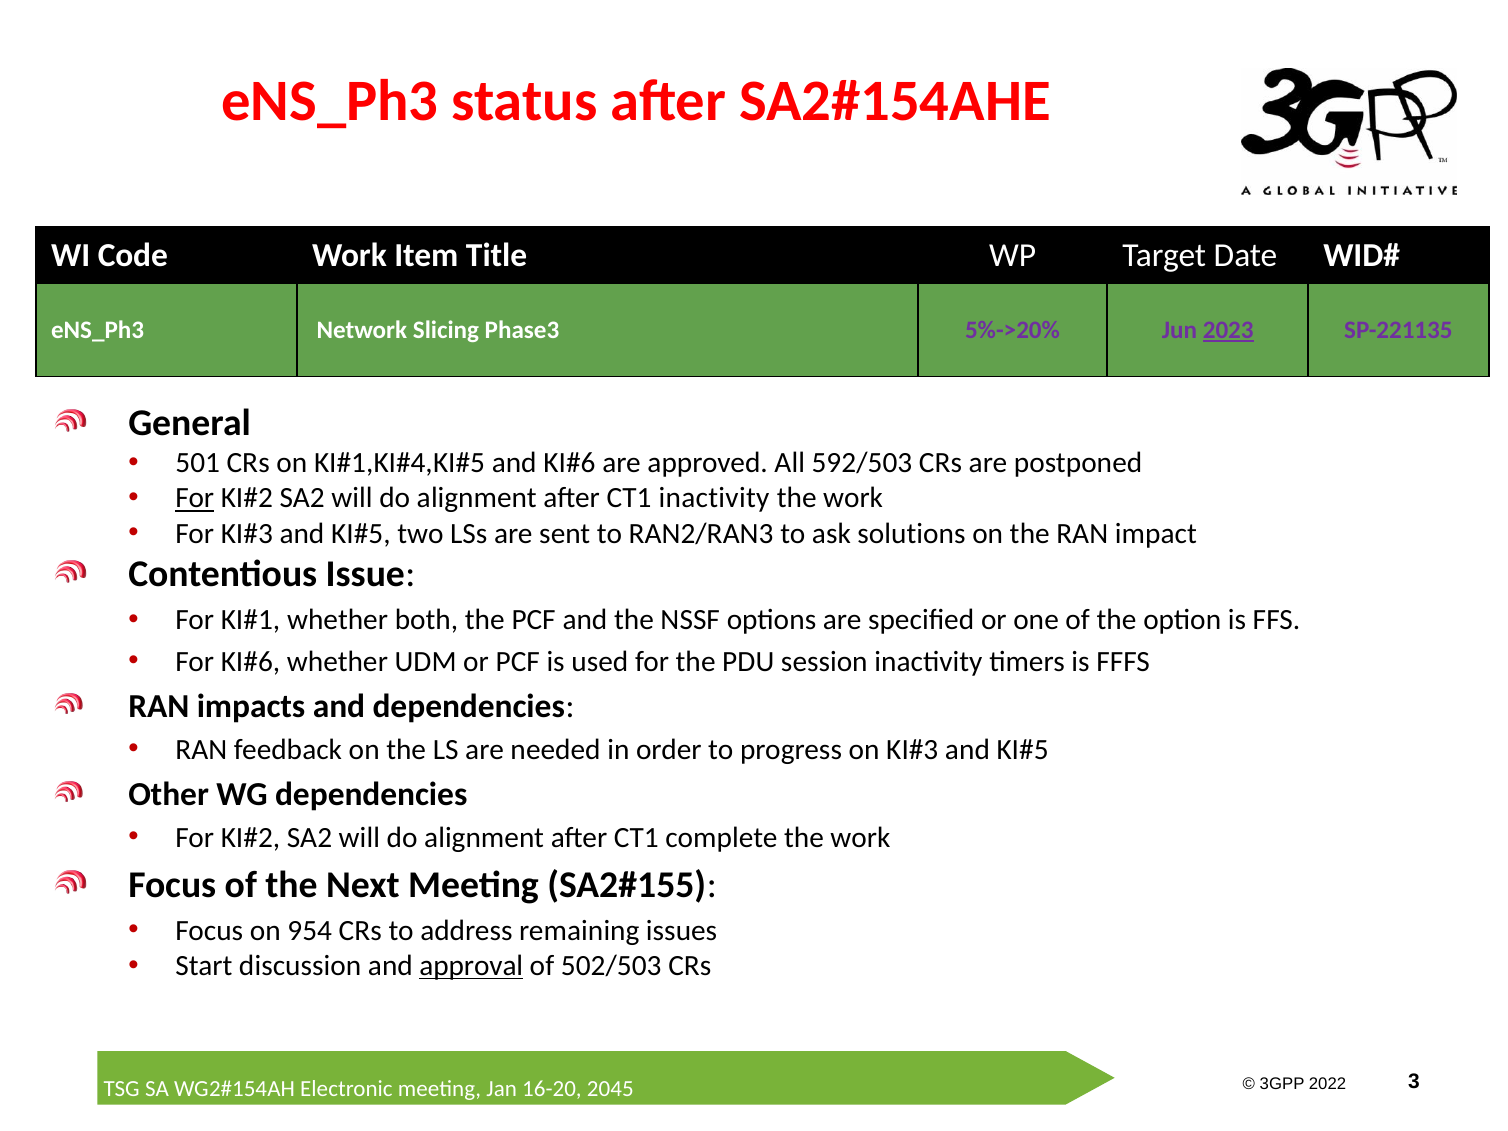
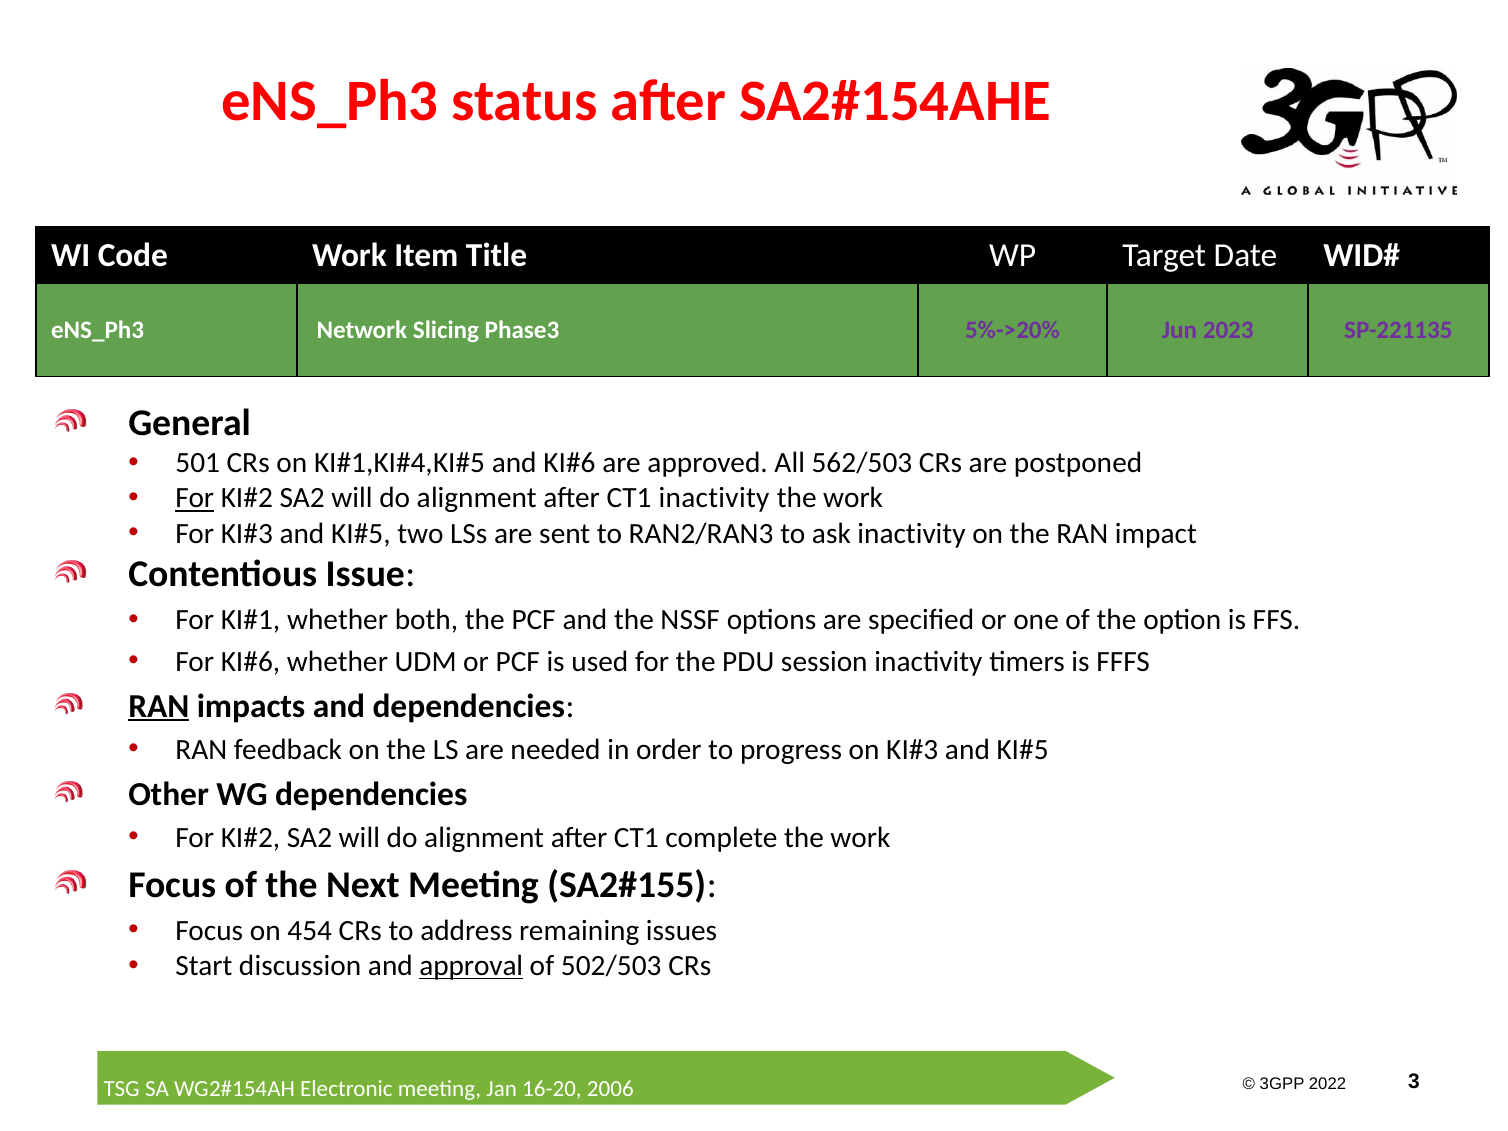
2023 underline: present -> none (1228, 330)
592/503: 592/503 -> 562/503 (862, 463)
ask solutions: solutions -> inactivity (911, 533)
RAN underline: none -> present (159, 706)
954: 954 -> 454 (310, 931)
2045: 2045 -> 2006 (610, 1089)
